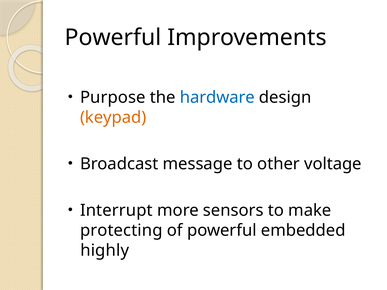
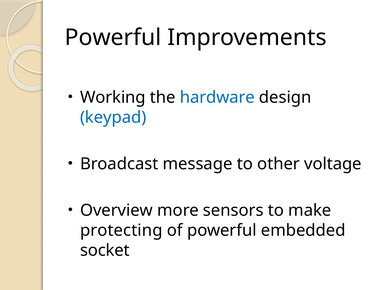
Purpose: Purpose -> Working (113, 98)
keypad colour: orange -> blue (113, 118)
Interrupt: Interrupt -> Overview (116, 211)
highly: highly -> socket (105, 251)
